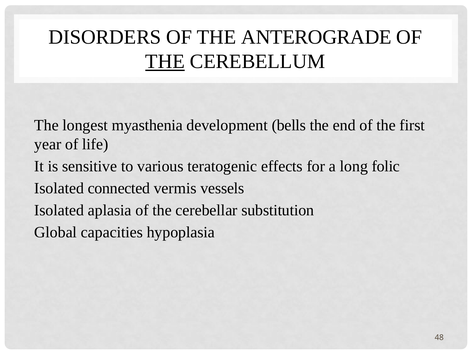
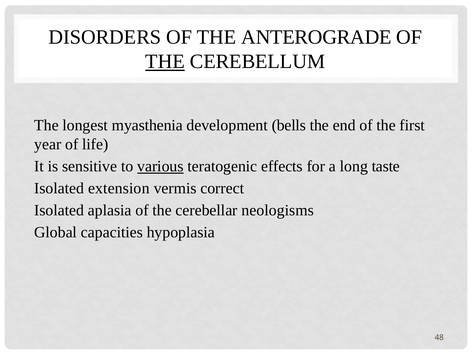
various underline: none -> present (160, 166)
folic: folic -> taste (386, 166)
connected: connected -> extension (119, 188)
vessels: vessels -> correct (222, 188)
substitution: substitution -> neologisms (278, 210)
